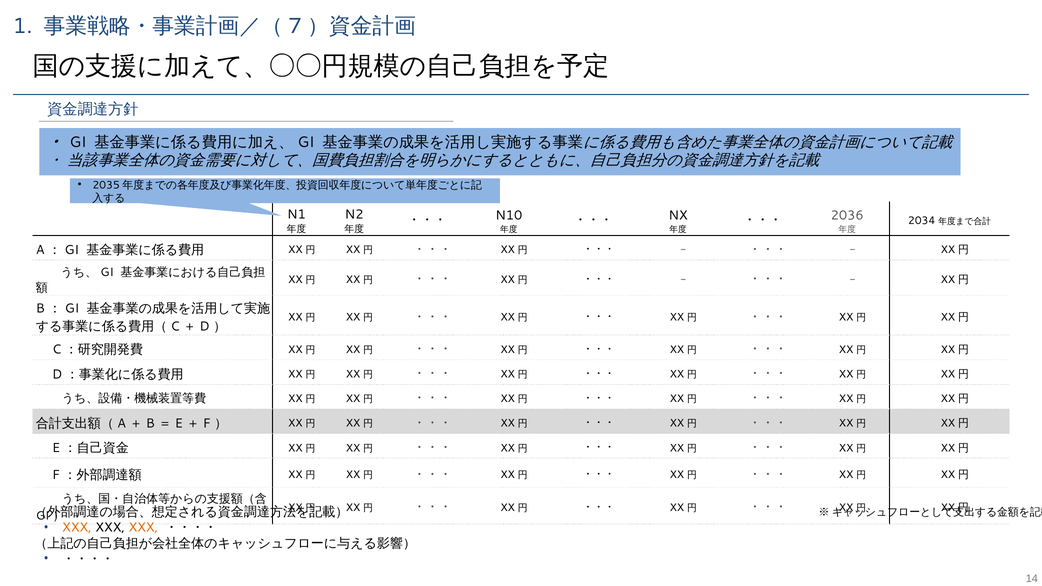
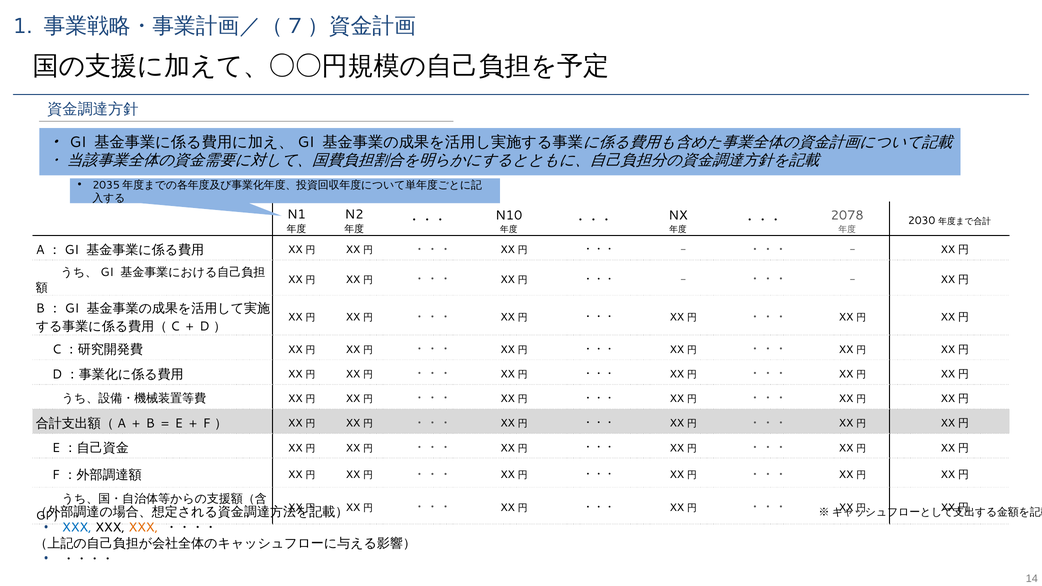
2036: 2036 -> 2078 (847, 215)
2034: 2034 -> 2030 (922, 221)
XXX colour: orange -> blue (77, 528)
